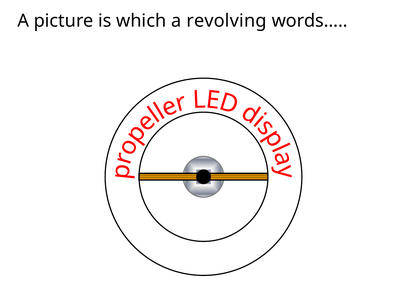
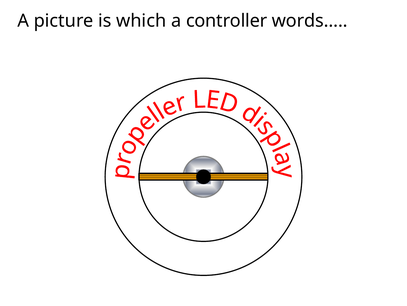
revolving: revolving -> controller (227, 21)
